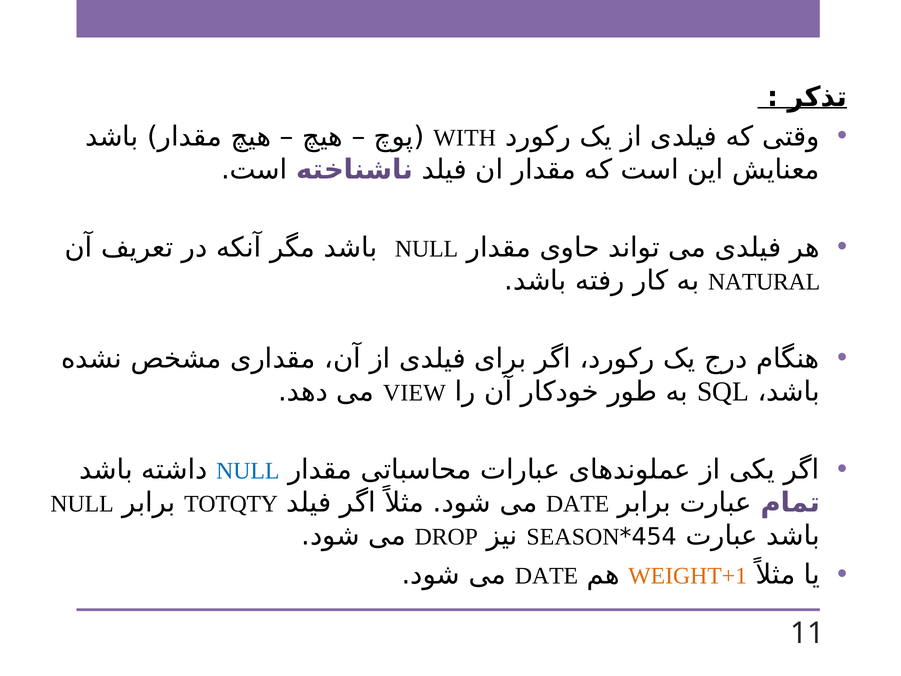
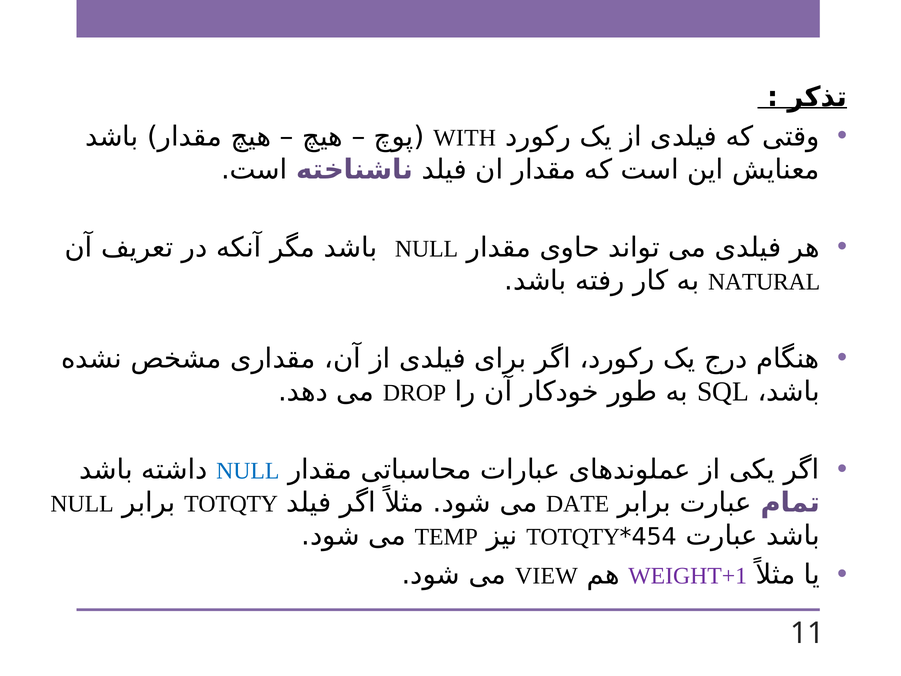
VIEW: VIEW -> DROP (415, 393)
DROP: DROP -> TEMP (446, 537)
SEASON: SEASON -> TOTQTY (573, 537)
DATE: DATE -> VIEW (546, 576)
WEIGHT+1 colour: orange -> purple (688, 576)
